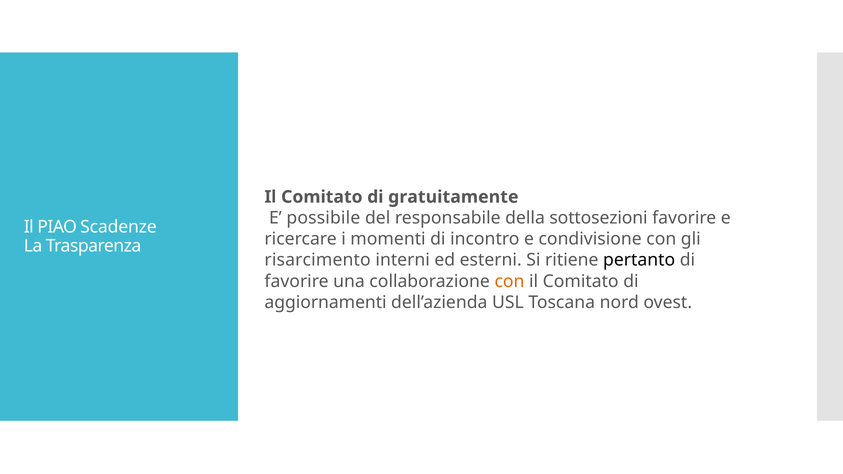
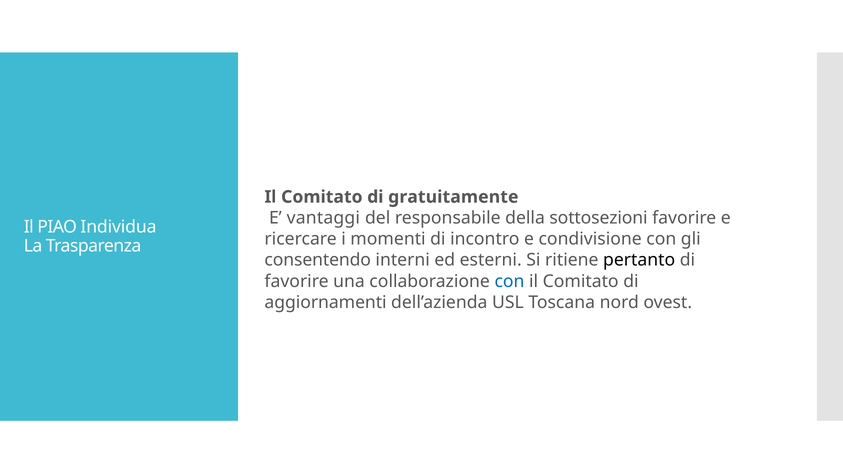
possibile: possibile -> vantaggi (323, 218)
Scadenze: Scadenze -> Individua (118, 227)
risarcimento: risarcimento -> consentendo (318, 260)
con colour: orange -> blue (509, 281)
